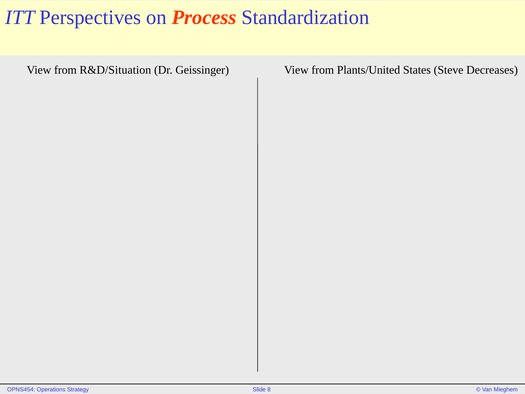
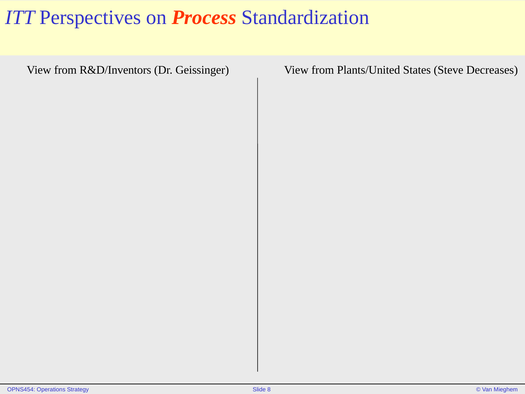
R&D/Situation: R&D/Situation -> R&D/Inventors (115, 70)
